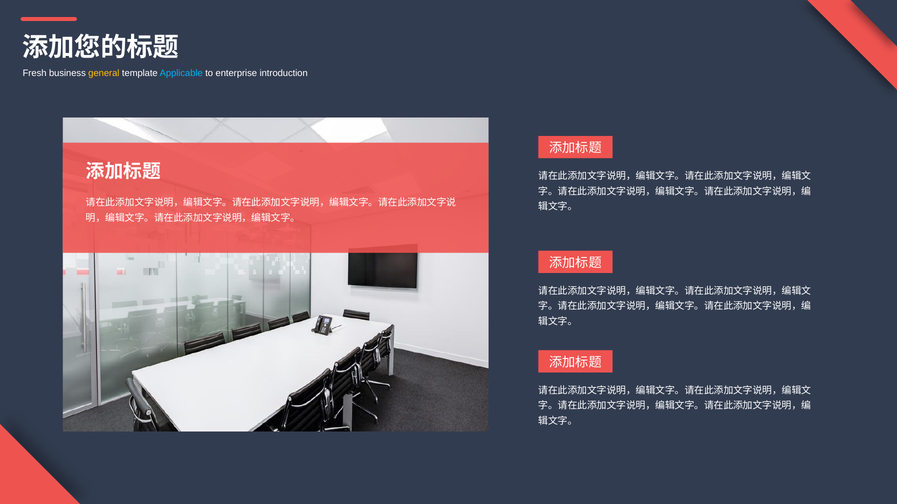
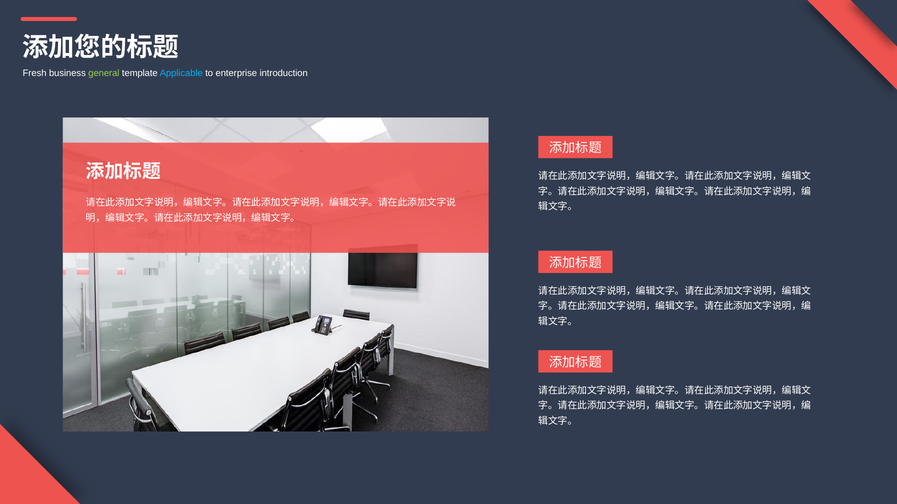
general colour: yellow -> light green (104, 73)
